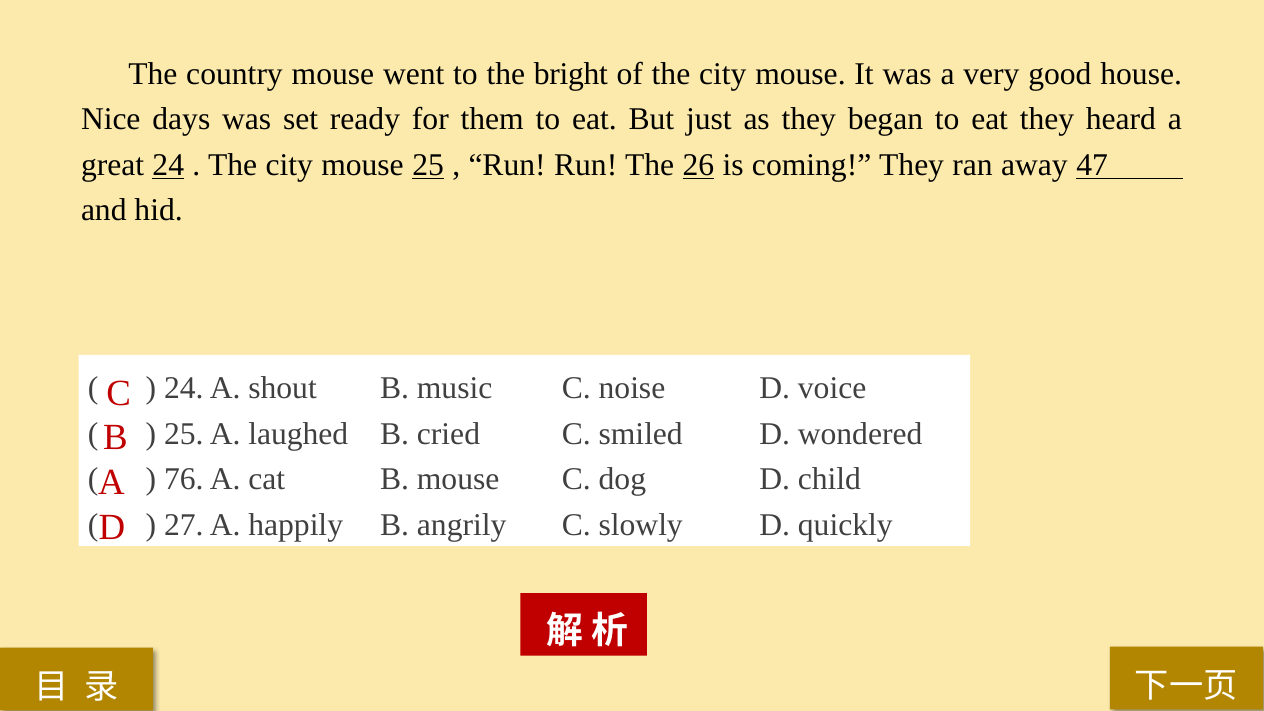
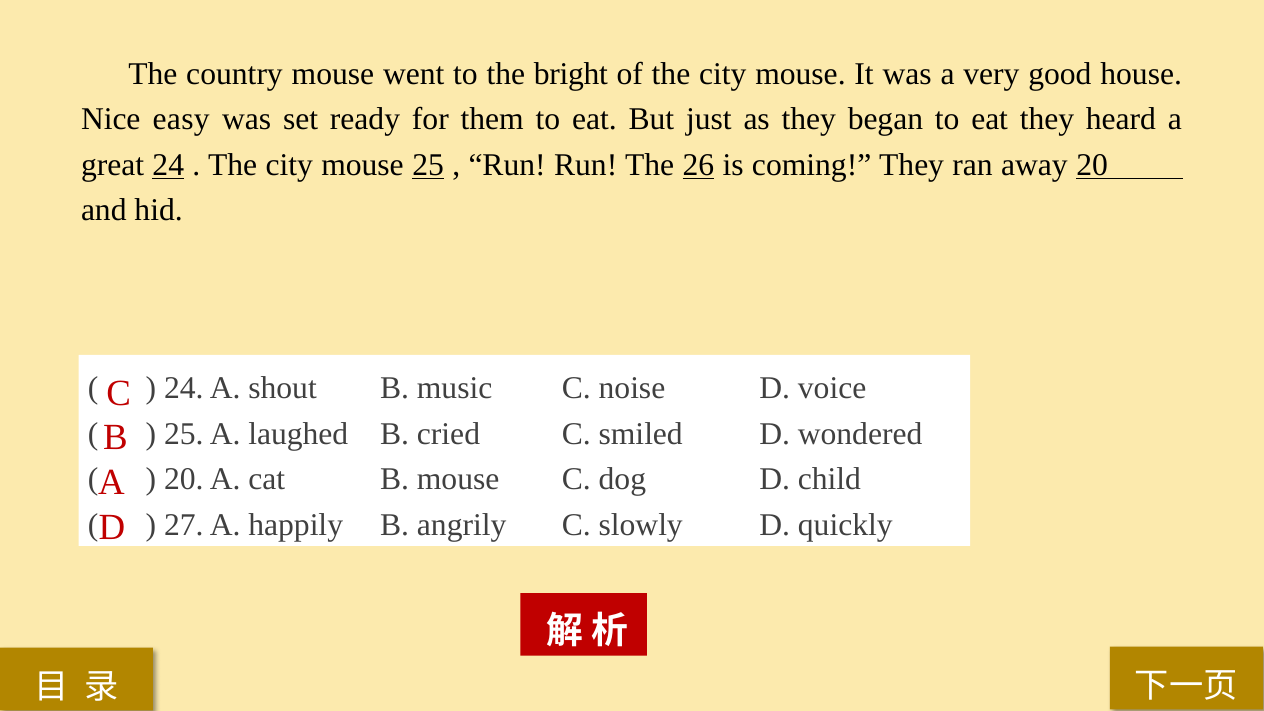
days: days -> easy (181, 119)
away 47: 47 -> 20 (1092, 165)
76: 76 -> 20 (184, 479)
